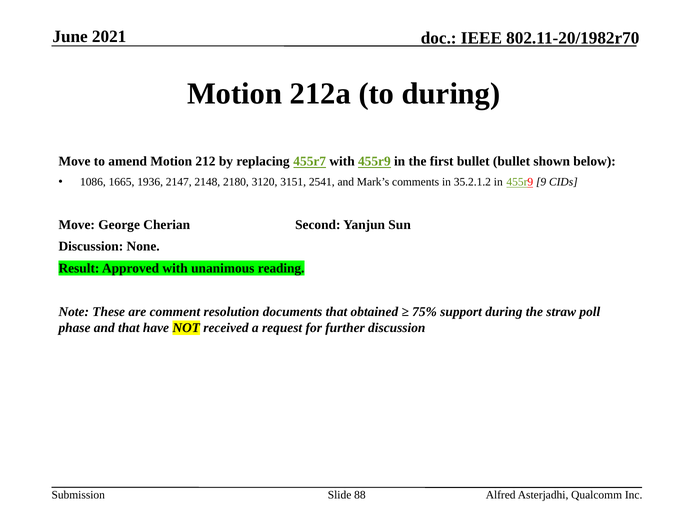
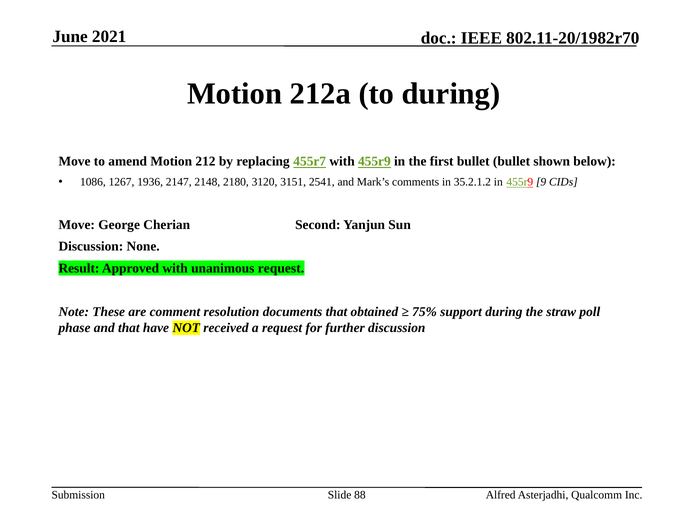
1665: 1665 -> 1267 (122, 182)
unanimous reading: reading -> request (281, 268)
